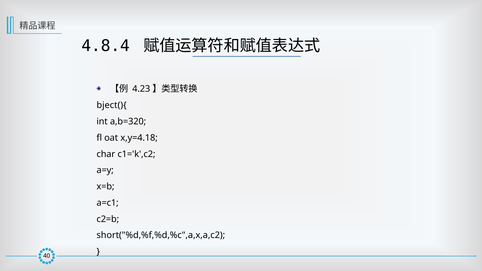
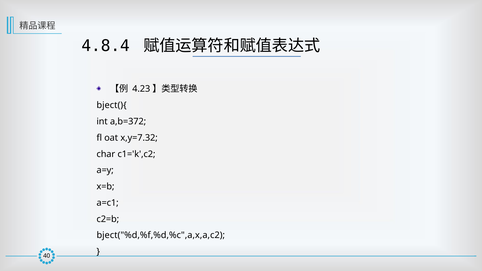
a,b=320: a,b=320 -> a,b=372 (128, 122)
x,y=4.18: x,y=4.18 -> x,y=7.32 (139, 138)
short("%d,%f,%d,%c",a,x,a,c2: short("%d,%f,%d,%c",a,x,a,c2 -> bject("%d,%f,%d,%c",a,x,a,c2 (161, 235)
